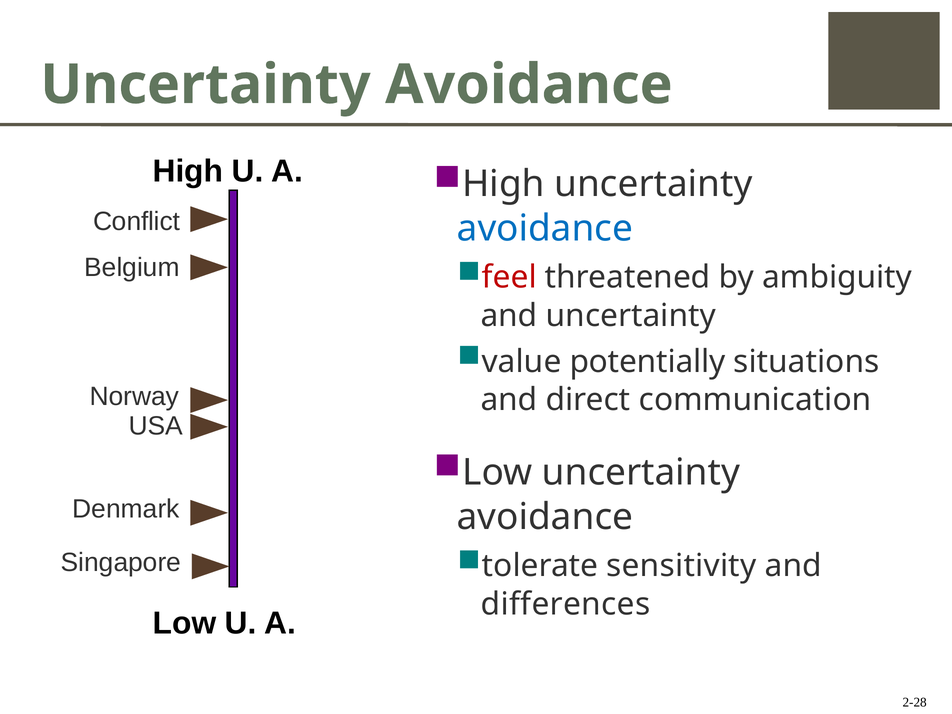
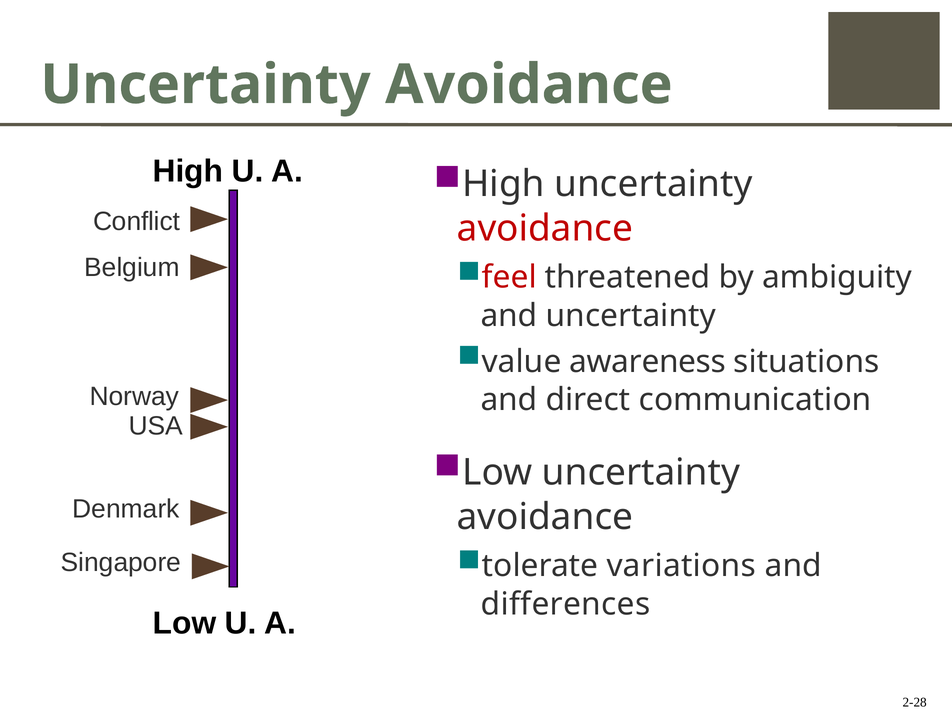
avoidance colour: blue -> red (545, 229)
potentially: potentially -> awareness (648, 362)
sensitivity: sensitivity -> variations (681, 566)
